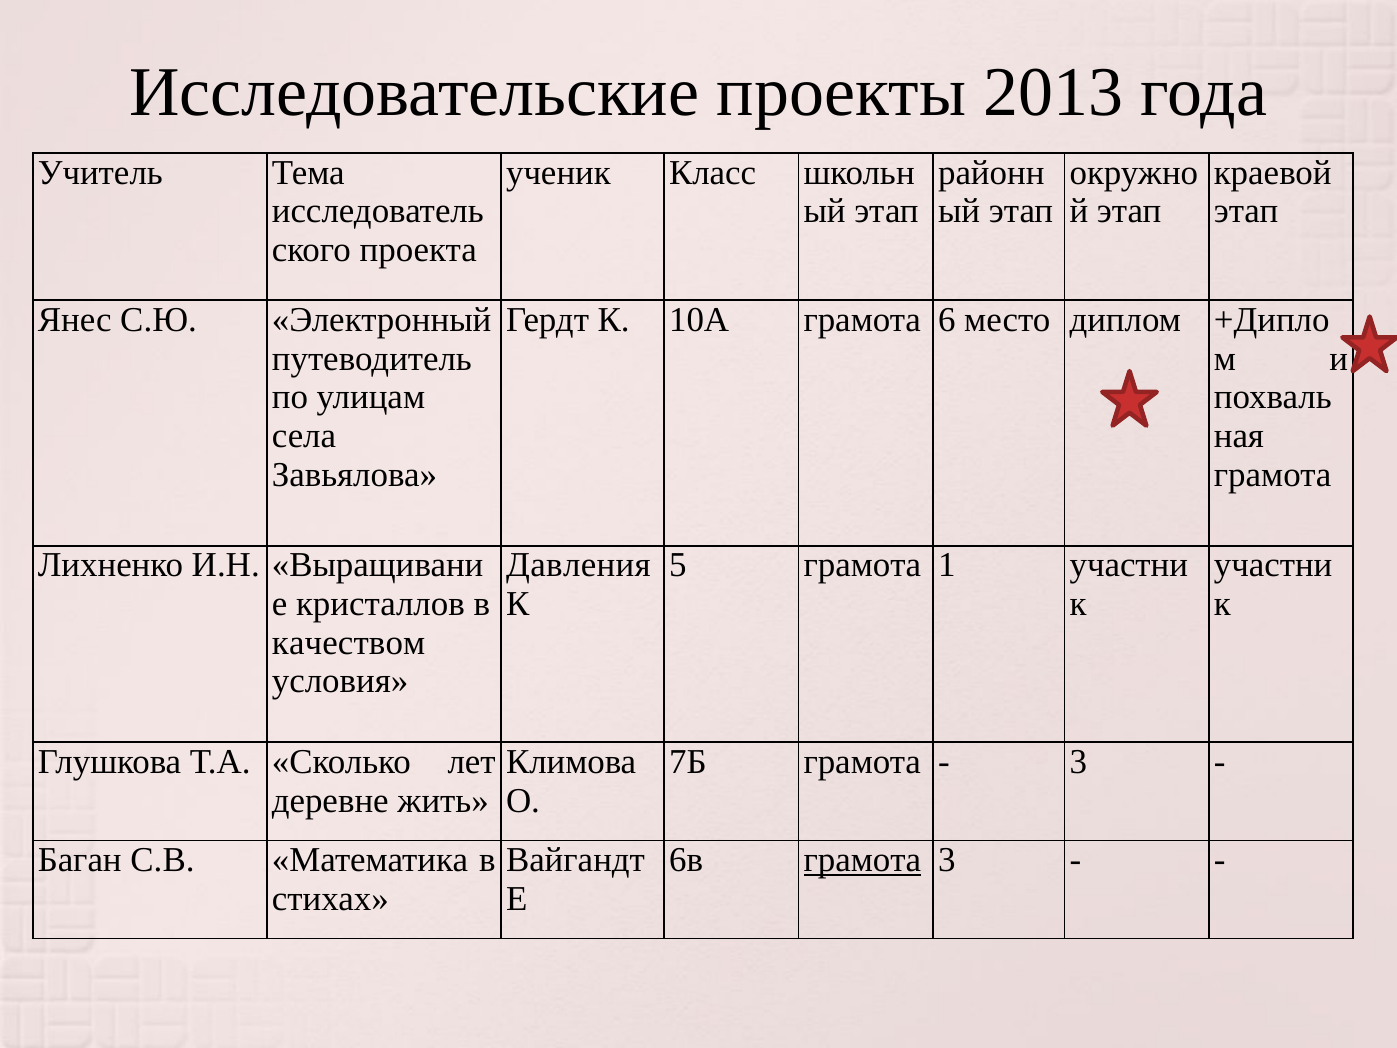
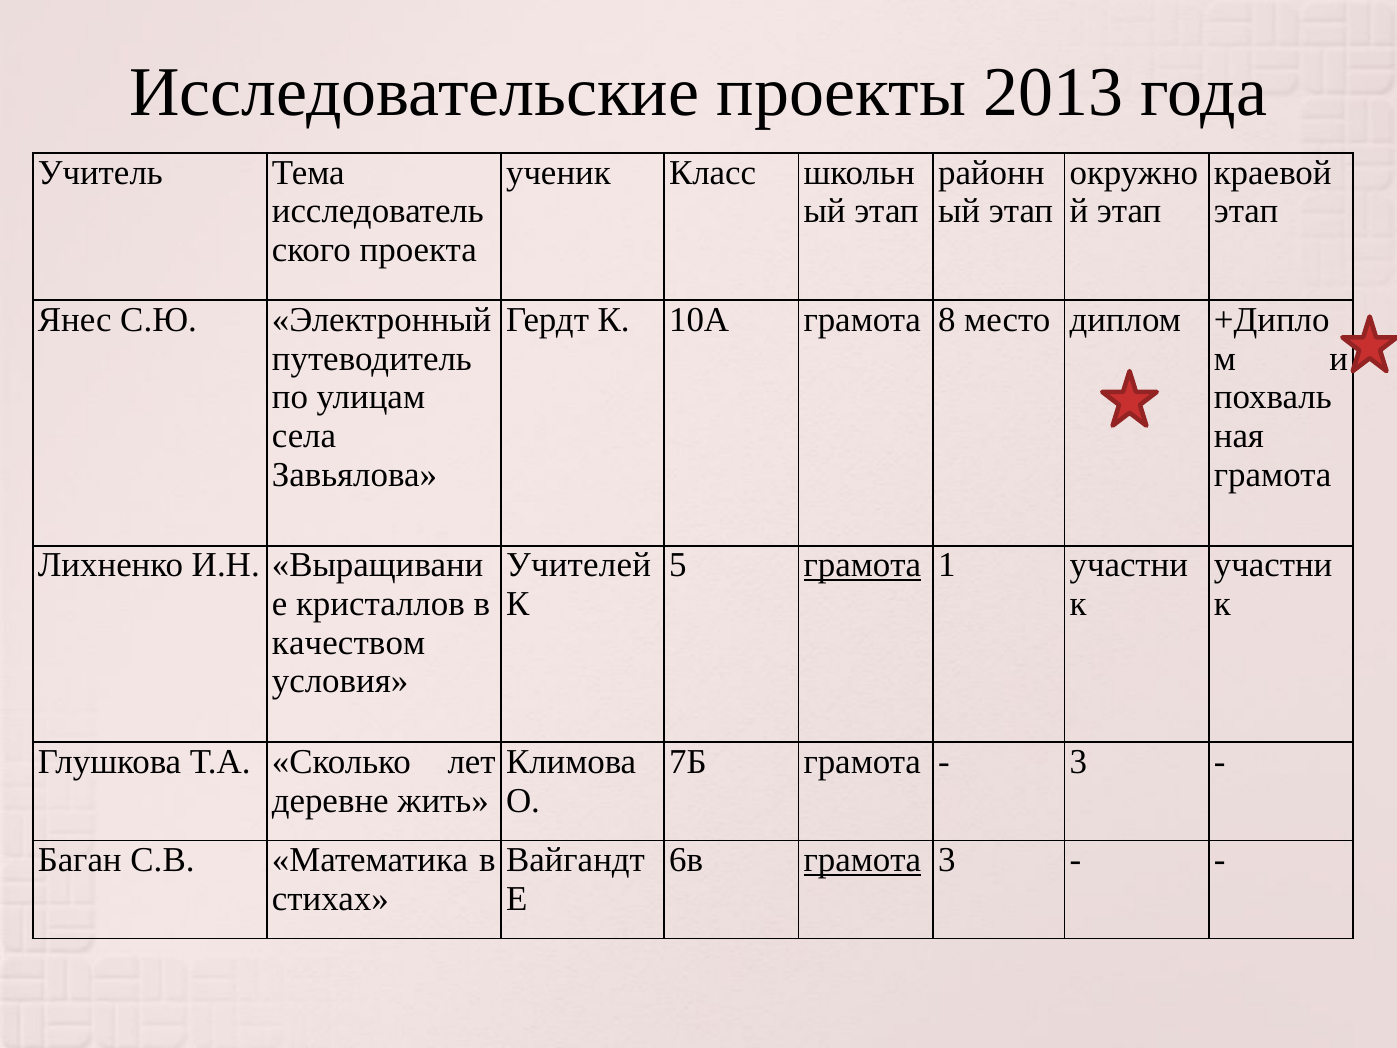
6: 6 -> 8 (947, 320)
Давления: Давления -> Учителей (579, 565)
грамота underline: none -> present (862, 565)
